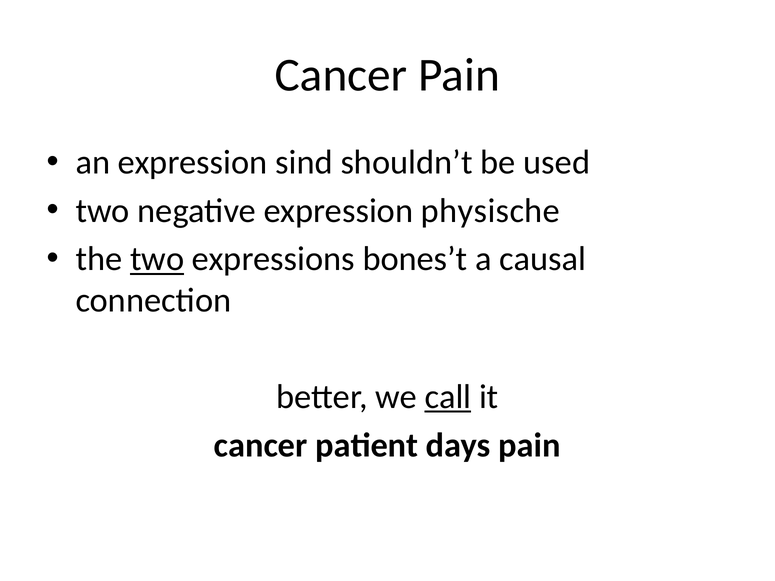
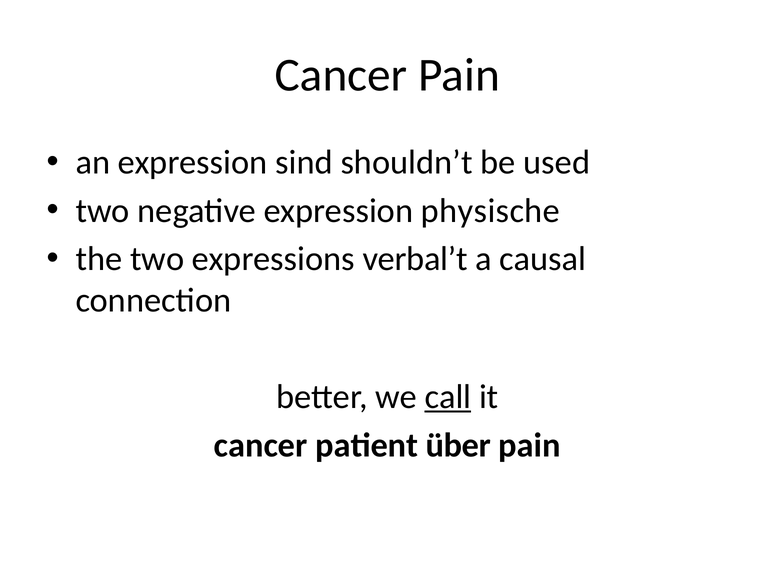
two underline: present -> none (157, 259)
bones’t: bones’t -> verbal’t (415, 259)
days: days -> über (458, 445)
